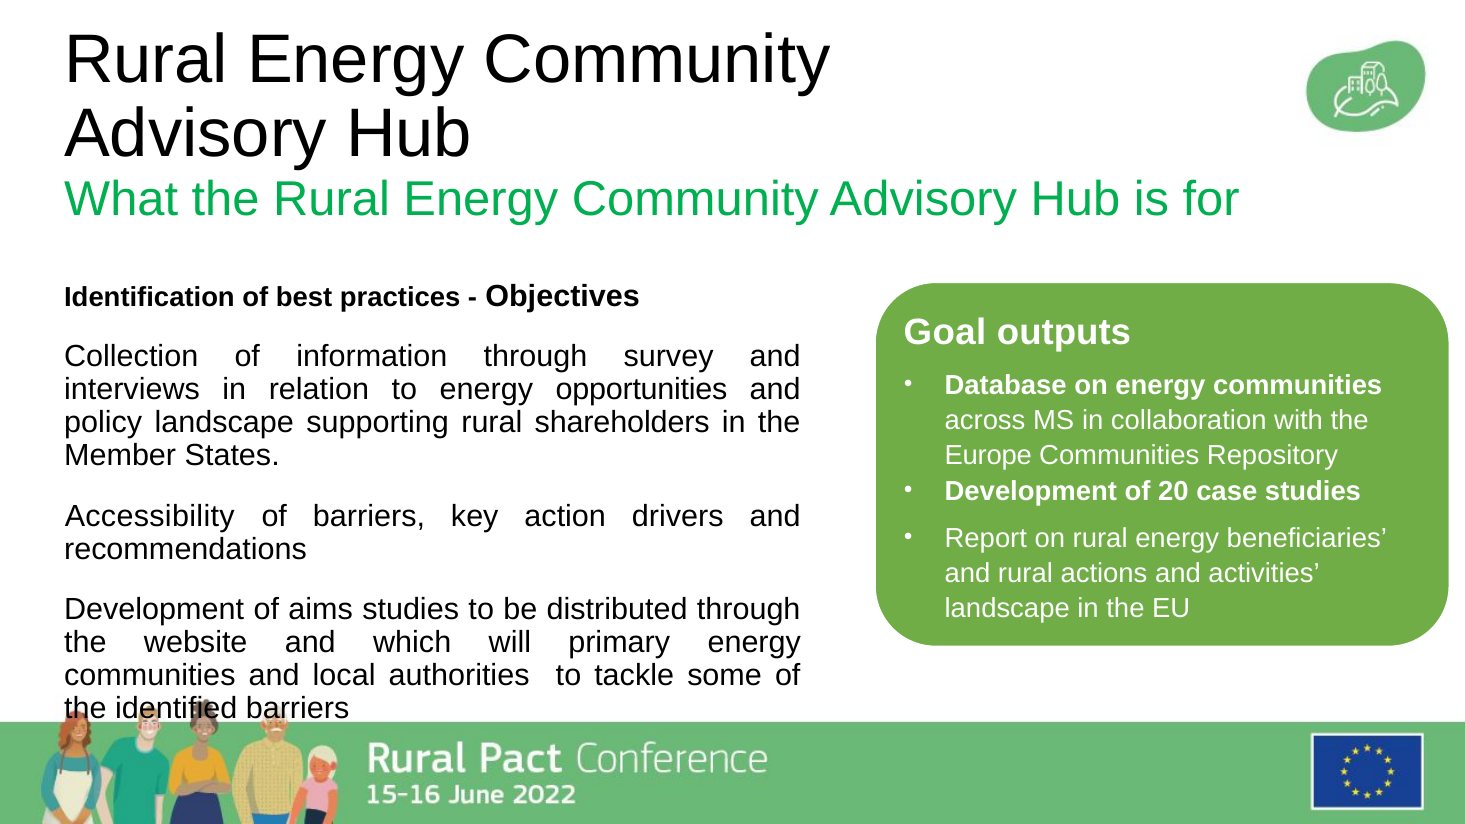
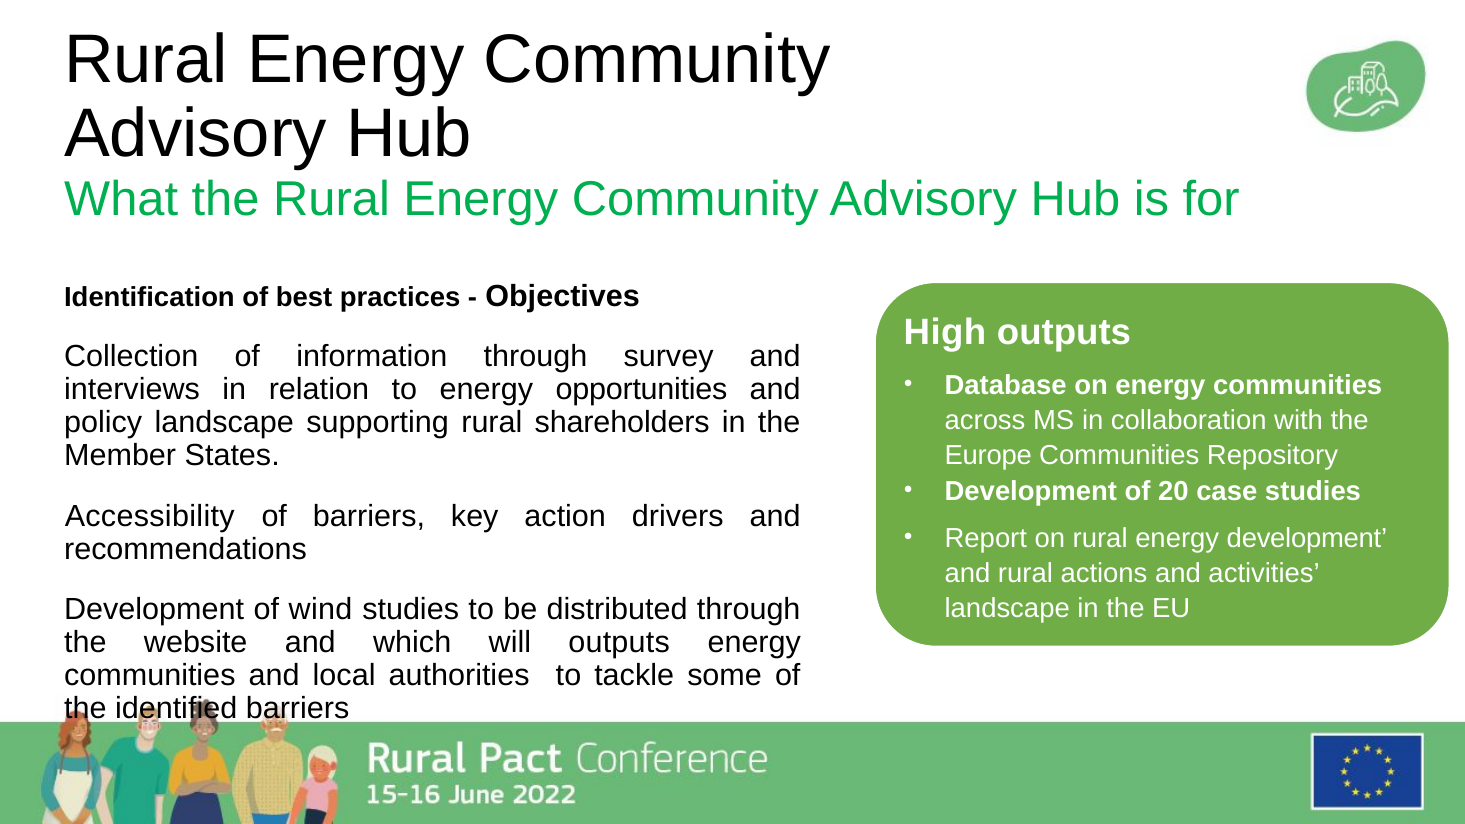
Goal: Goal -> High (945, 333)
energy beneficiaries: beneficiaries -> development (1307, 538)
aims: aims -> wind (321, 610)
will primary: primary -> outputs (619, 643)
